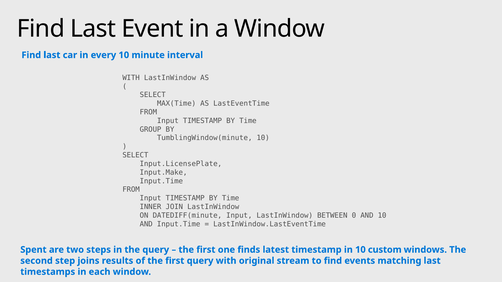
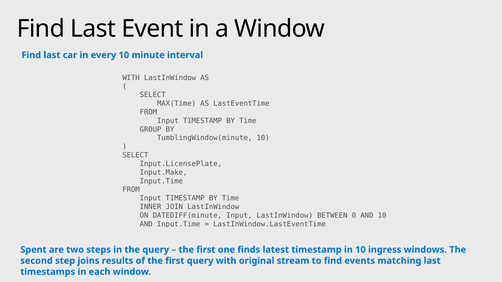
custom: custom -> ingress (385, 250)
